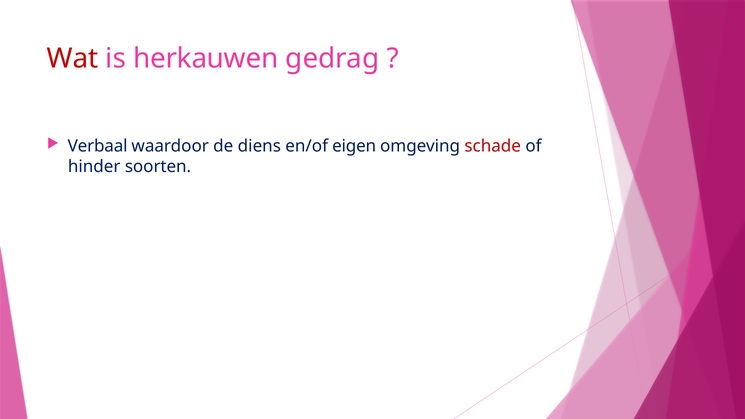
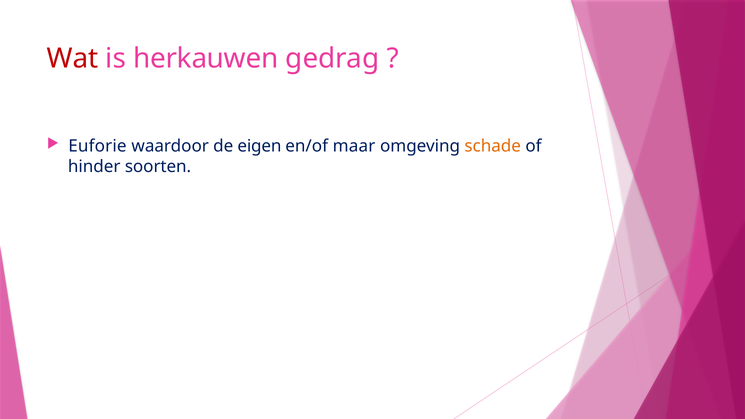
Verbaal: Verbaal -> Euforie (97, 146)
diens: diens -> eigen (259, 146)
eigen: eigen -> maar (354, 146)
schade colour: red -> orange (493, 146)
